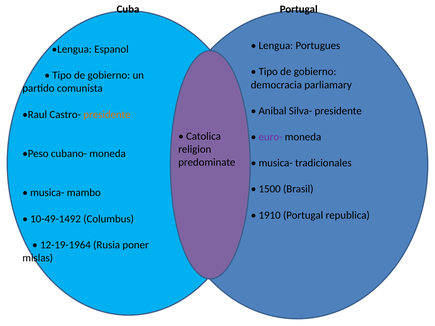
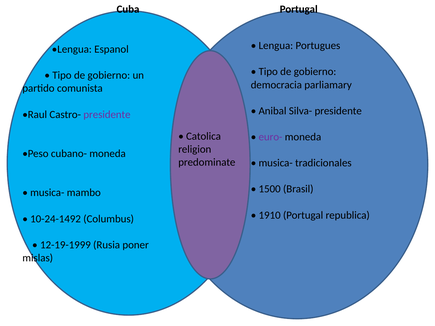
presidente colour: orange -> purple (107, 115)
10-49-1492: 10-49-1492 -> 10-24-1492 (56, 219)
12-19-1964: 12-19-1964 -> 12-19-1999 (65, 245)
